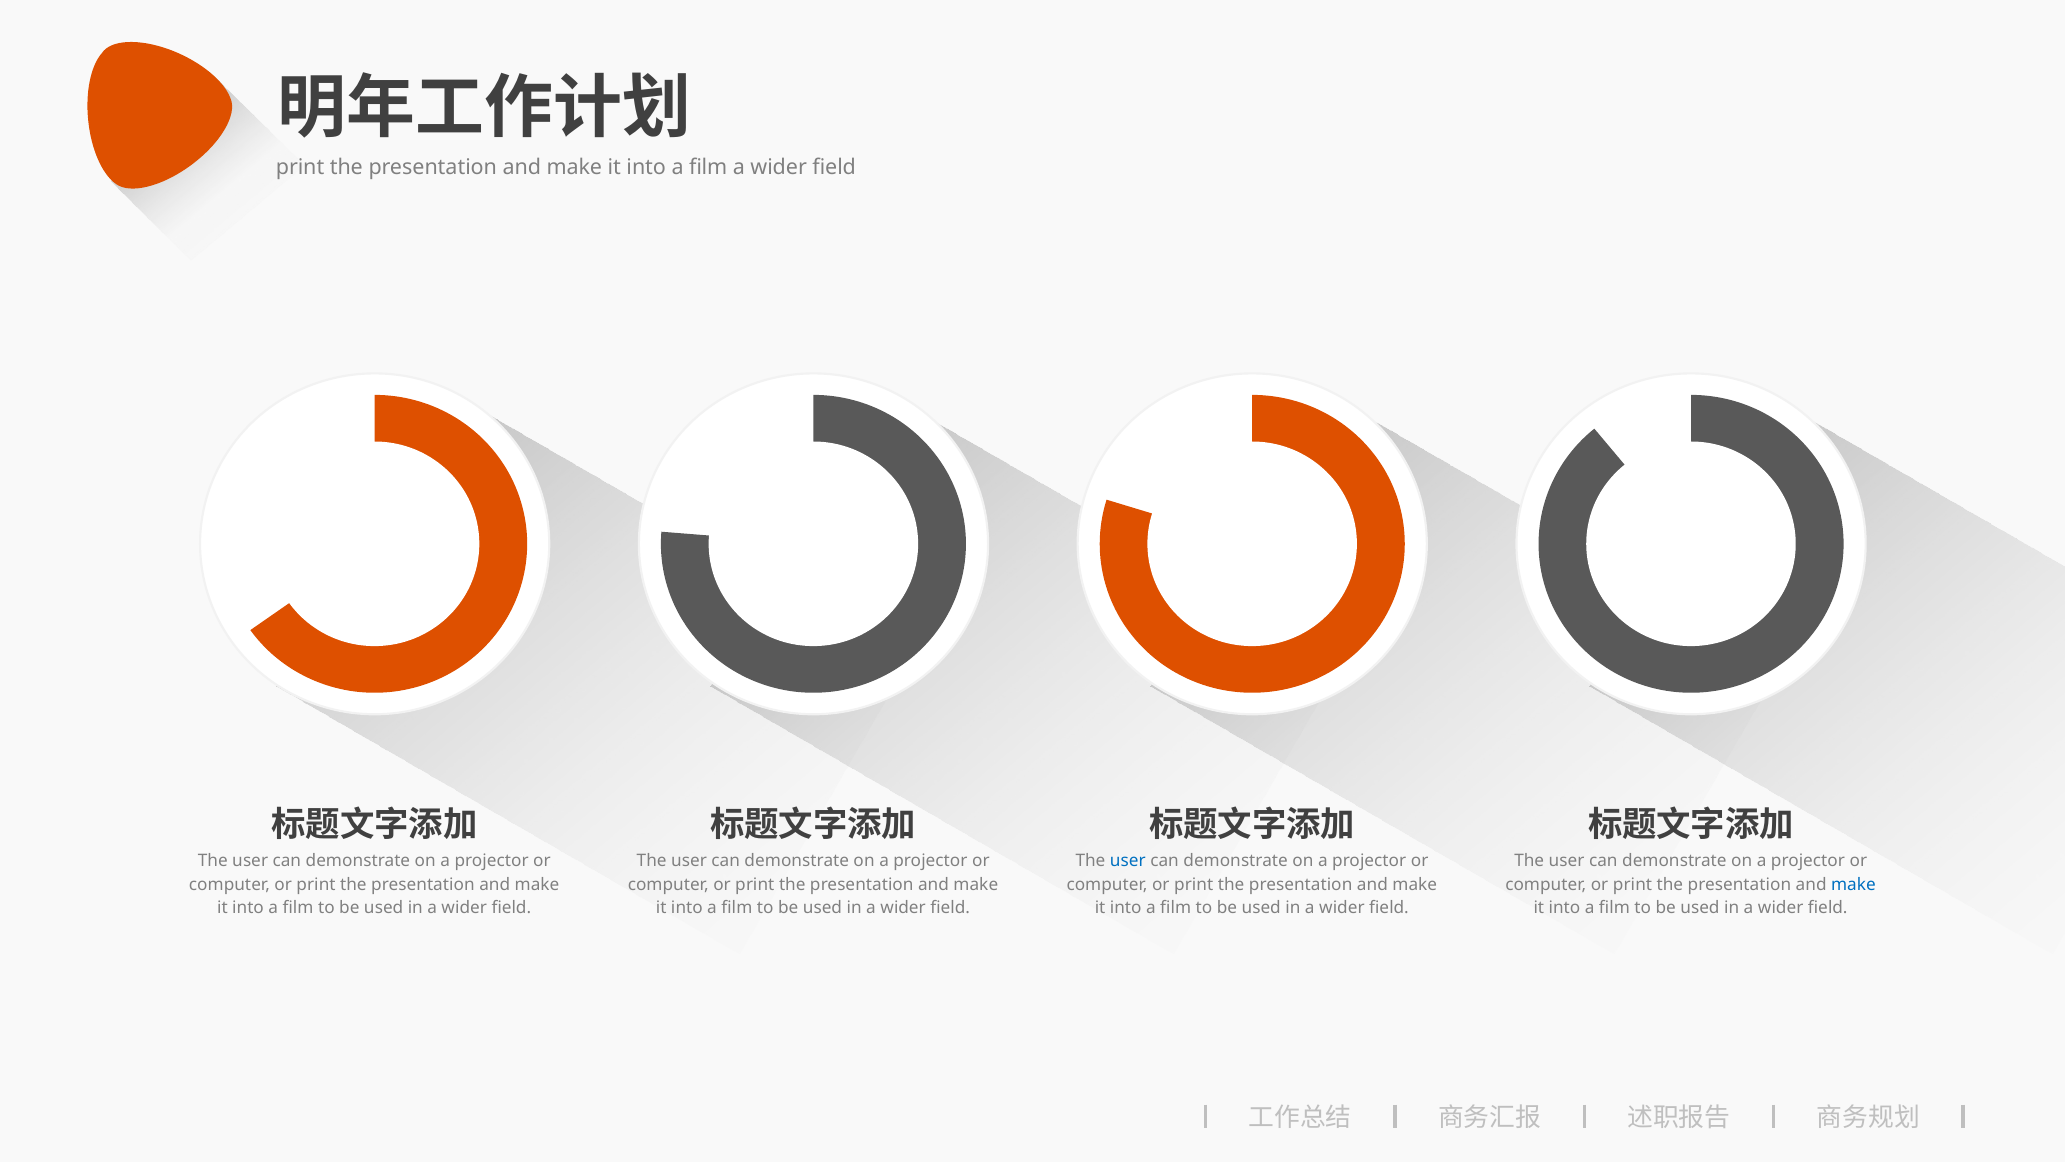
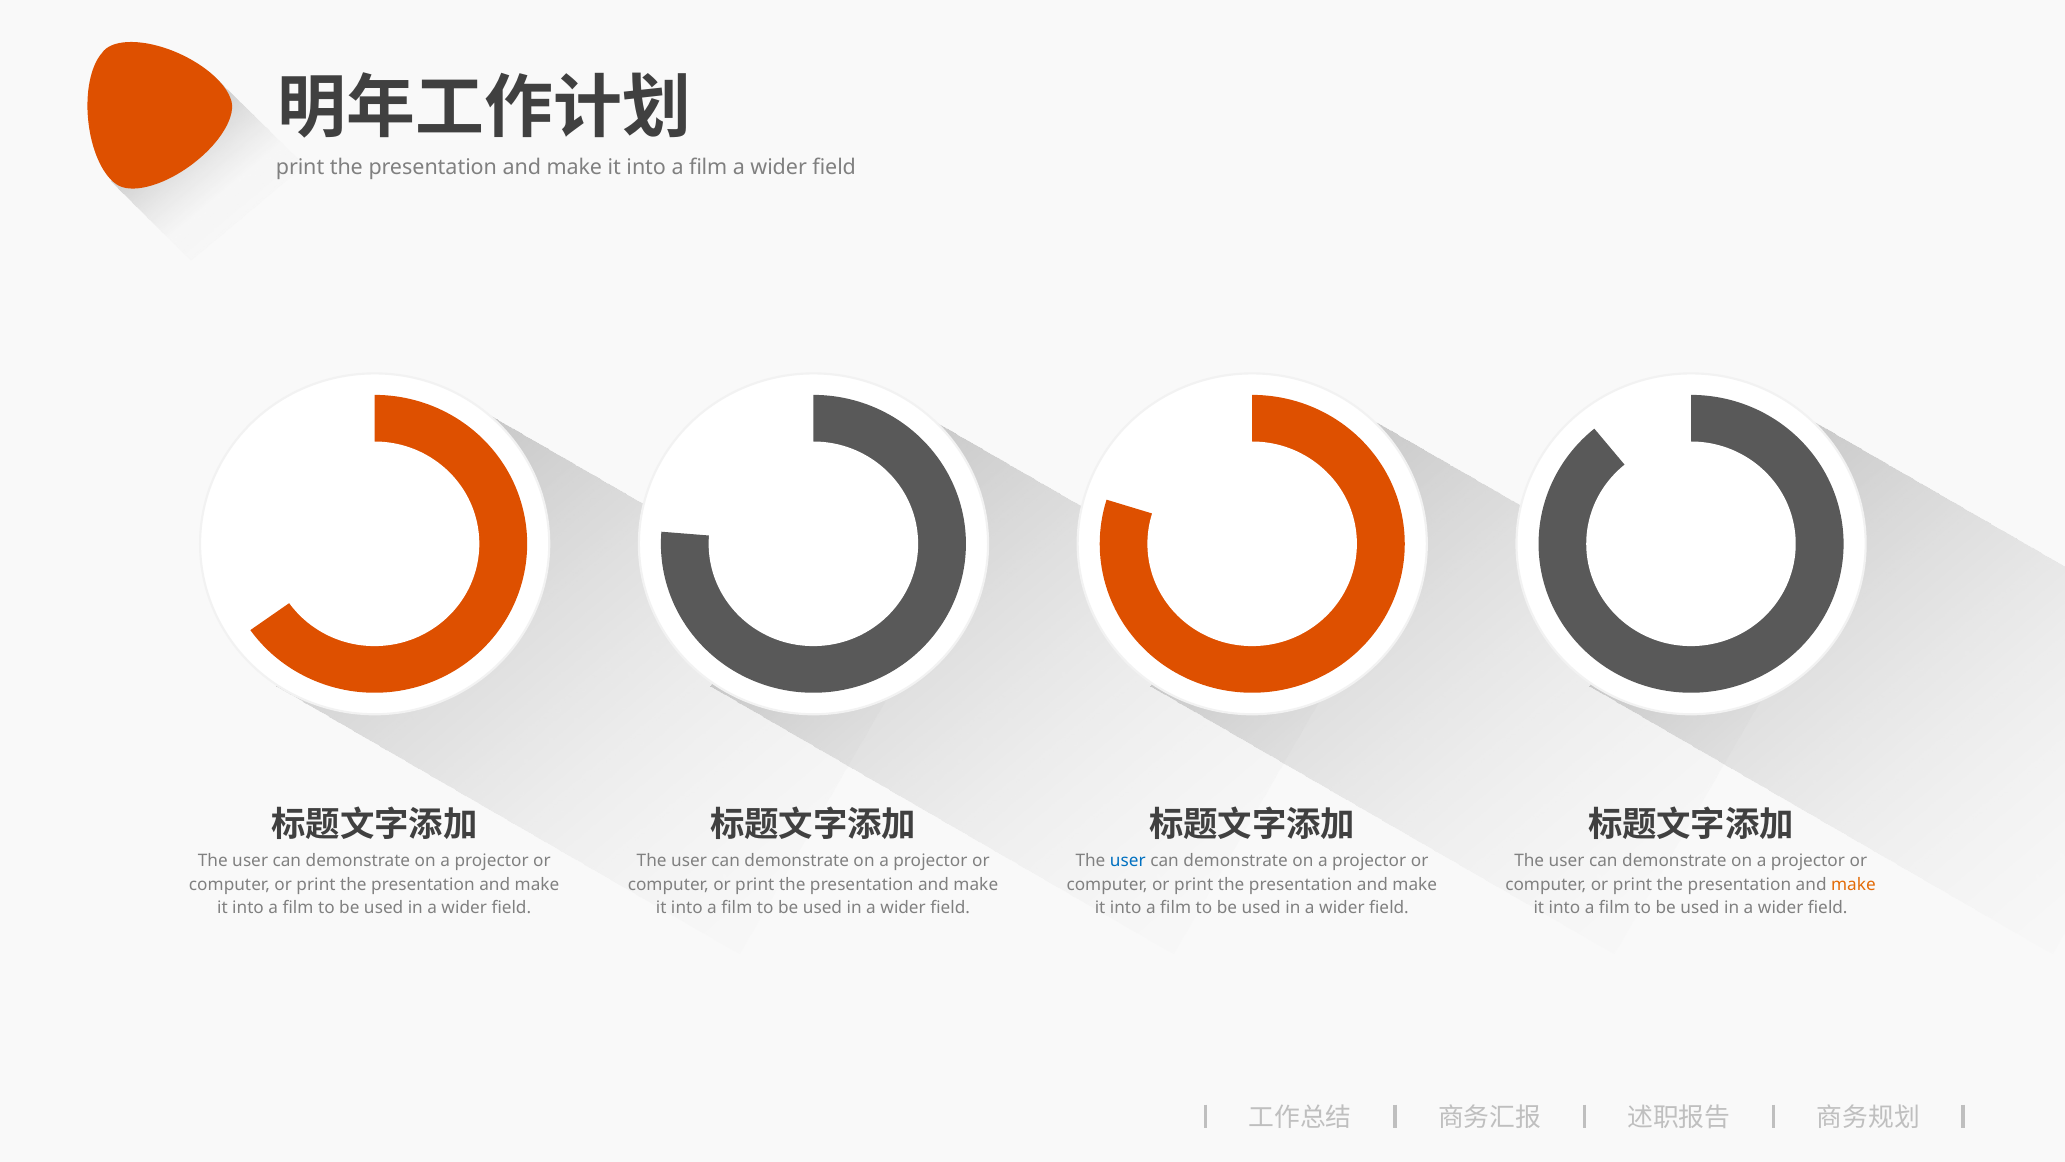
make colour: blue -> orange (1853, 884)
